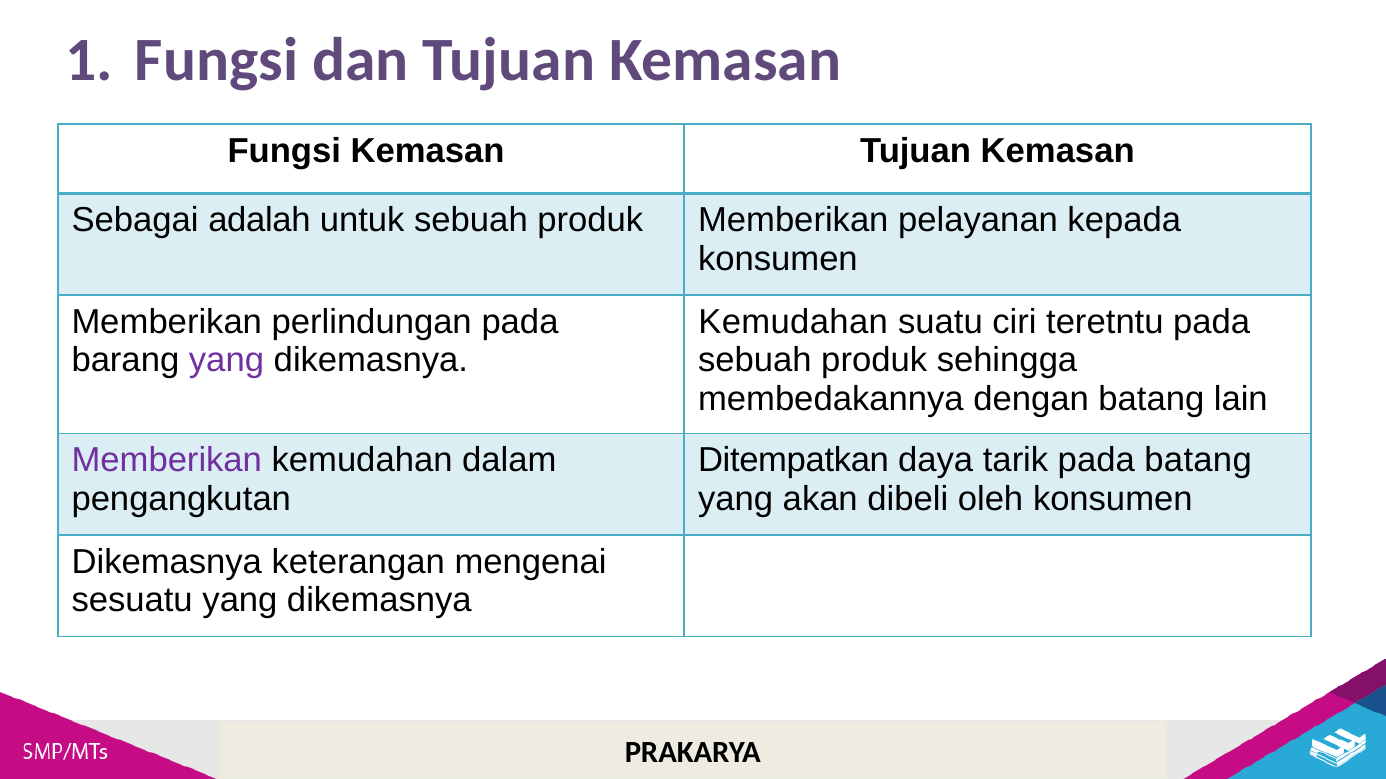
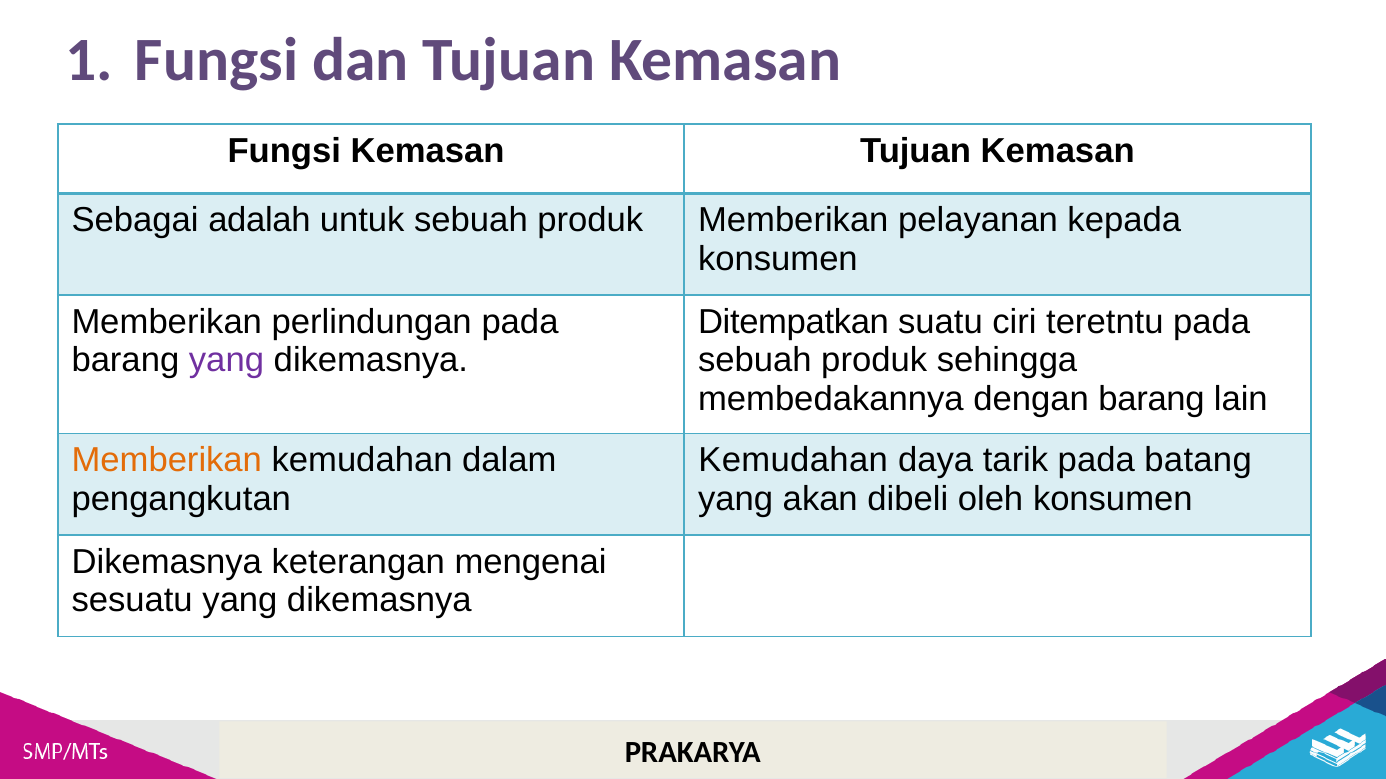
Kemudahan: Kemudahan -> Ditempatkan (793, 322)
dengan batang: batang -> barang (1152, 400)
Memberikan colour: purple -> orange (167, 461)
Ditempatkan: Ditempatkan -> Kemudahan (793, 461)
